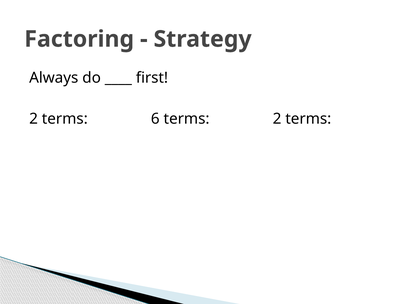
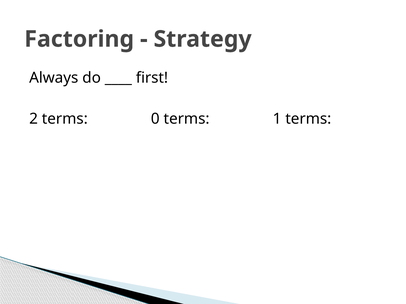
6: 6 -> 0 (155, 119)
terms 2: 2 -> 1 (277, 119)
